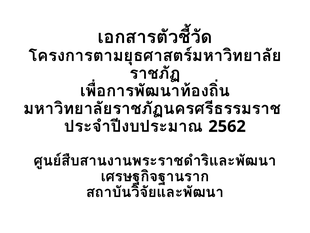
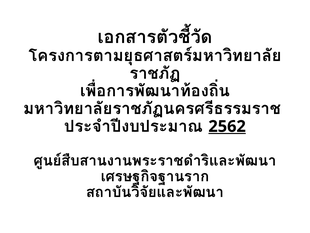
2562 underline: none -> present (227, 126)
